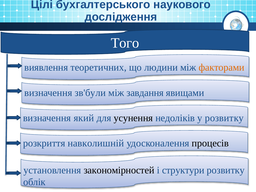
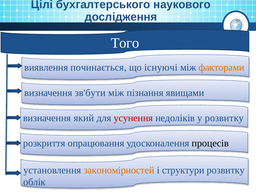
теоретичних: теоретичних -> починається (99, 67)
людини: людини -> існуючі (161, 67)
зв'були: зв'були -> зв'бути (90, 93)
завдання: завдання -> пізнання (145, 93)
усунення colour: black -> red (133, 118)
навколишній: навколишній -> опрацювання (96, 143)
закономірностей colour: black -> orange (119, 170)
